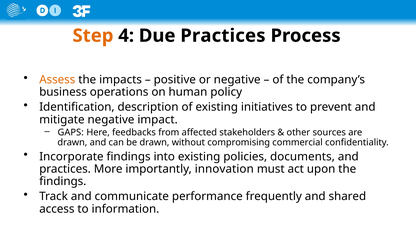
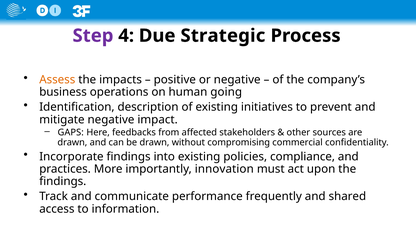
Step colour: orange -> purple (93, 36)
Due Practices: Practices -> Strategic (223, 36)
policy: policy -> going (226, 92)
documents: documents -> compliance (303, 157)
